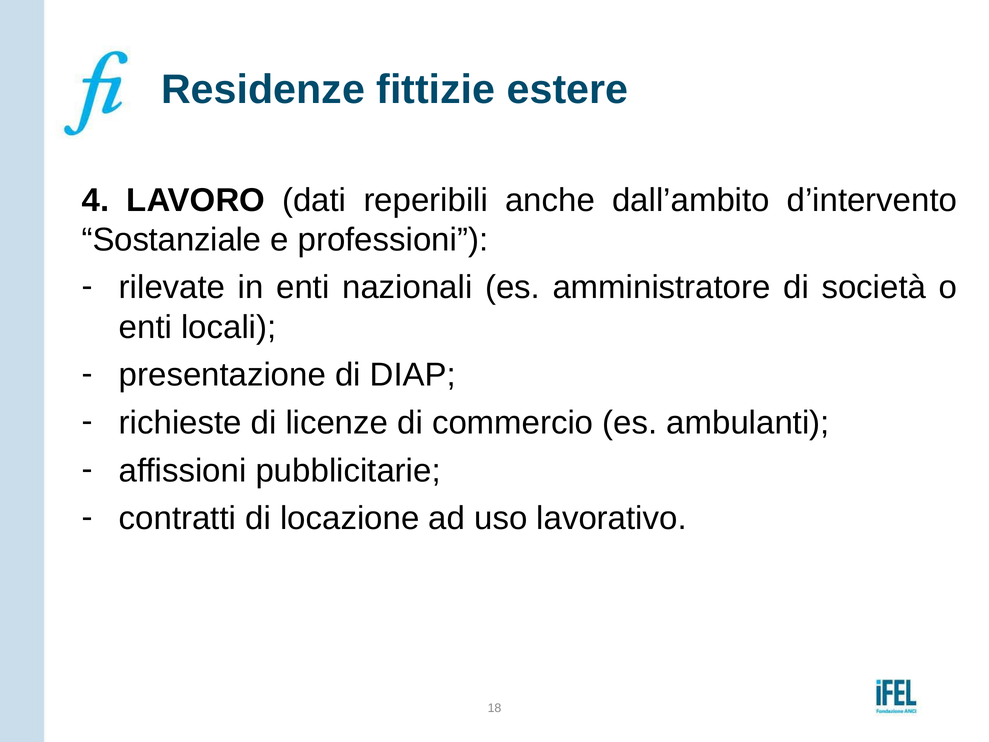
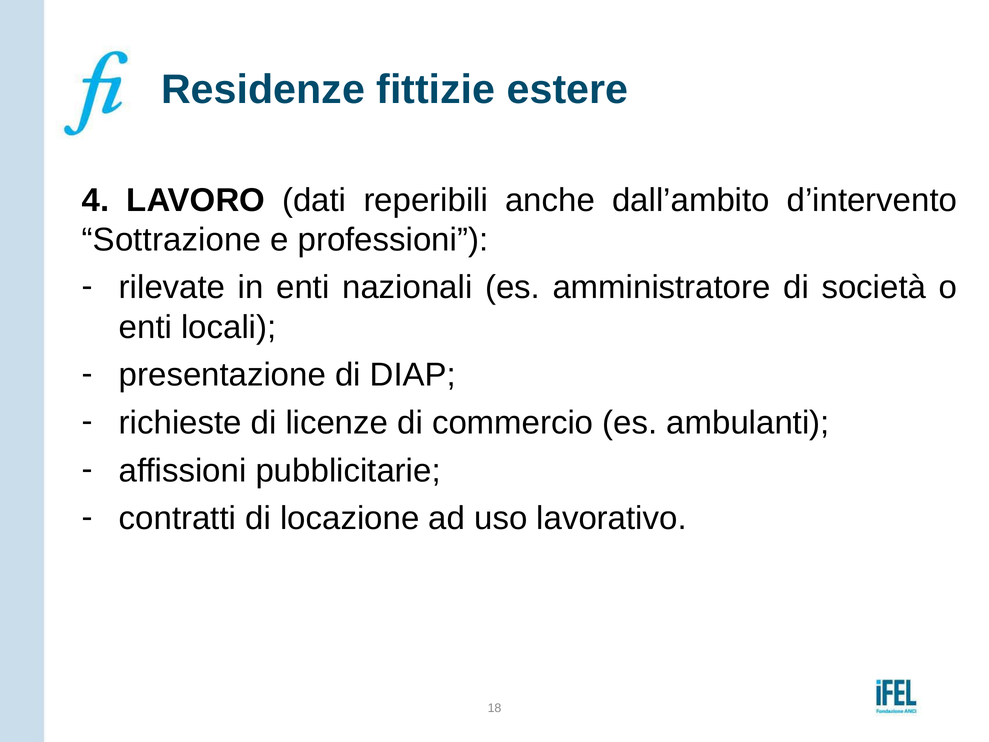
Sostanziale: Sostanziale -> Sottrazione (171, 240)
